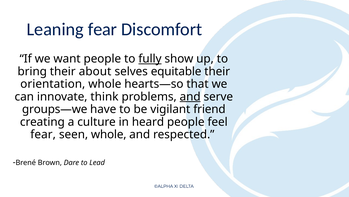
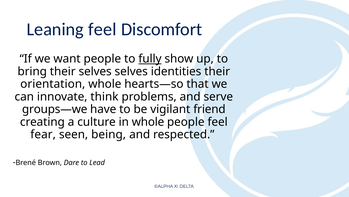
Leaning fear: fear -> feel (102, 29)
their about: about -> selves (95, 71)
equitable: equitable -> identities (176, 71)
and underline: present -> none (190, 96)
in heard: heard -> whole (148, 121)
seen whole: whole -> being (109, 134)
